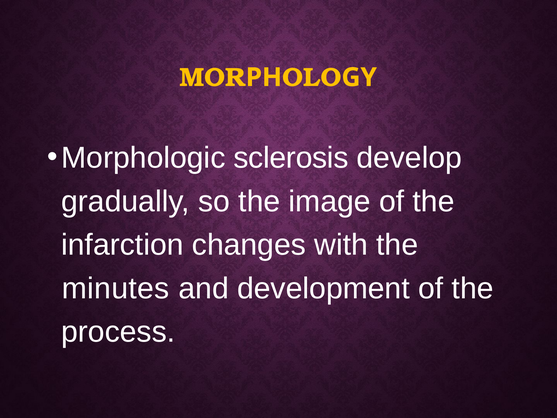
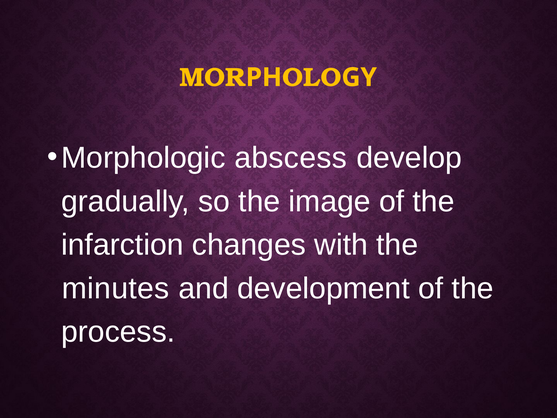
sclerosis: sclerosis -> abscess (291, 158)
